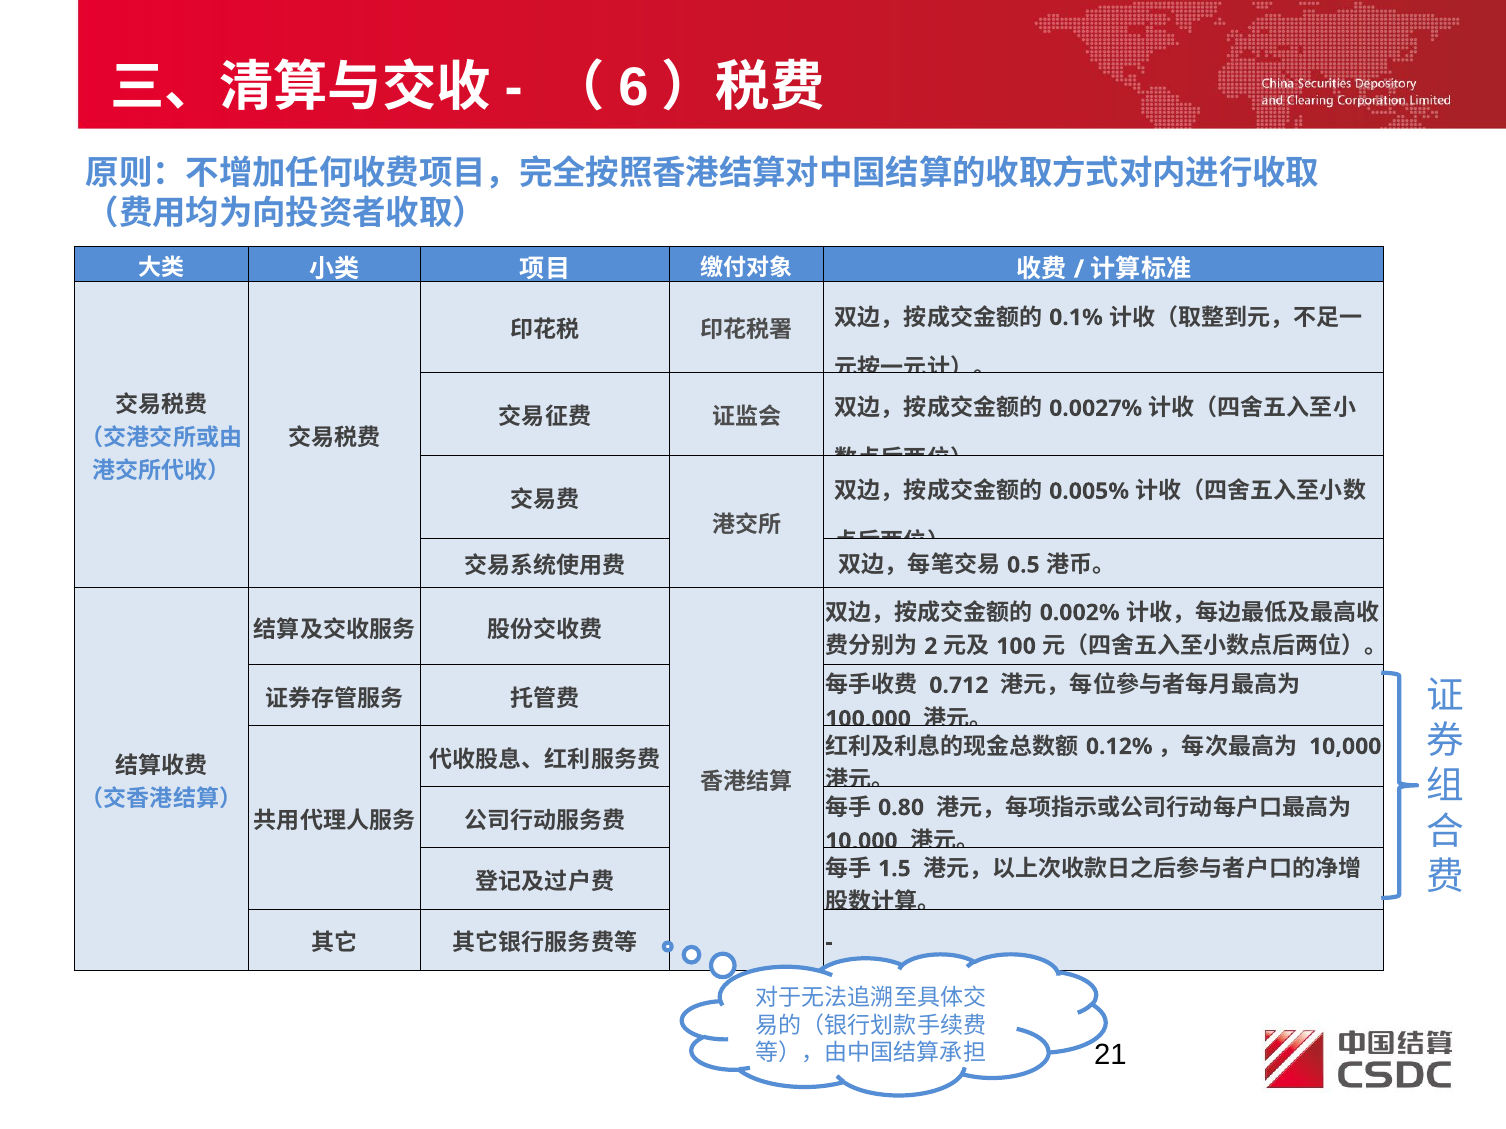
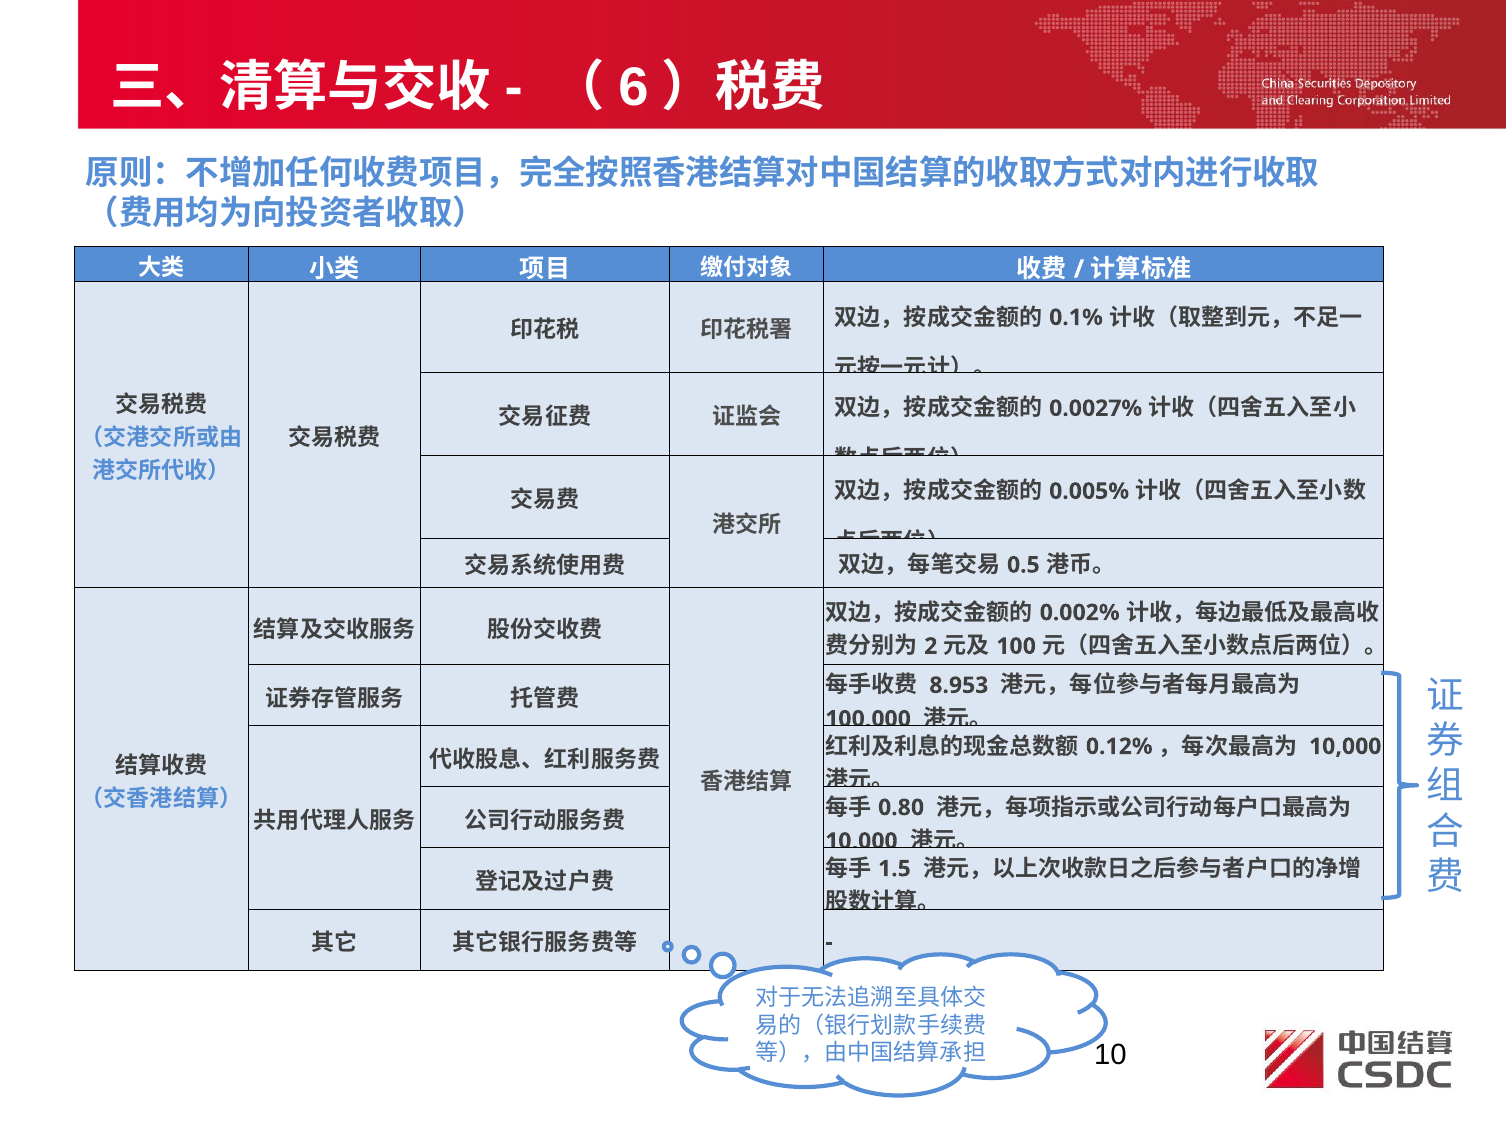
0.712: 0.712 -> 8.953 (959, 686)
21: 21 -> 10 (1110, 1056)
